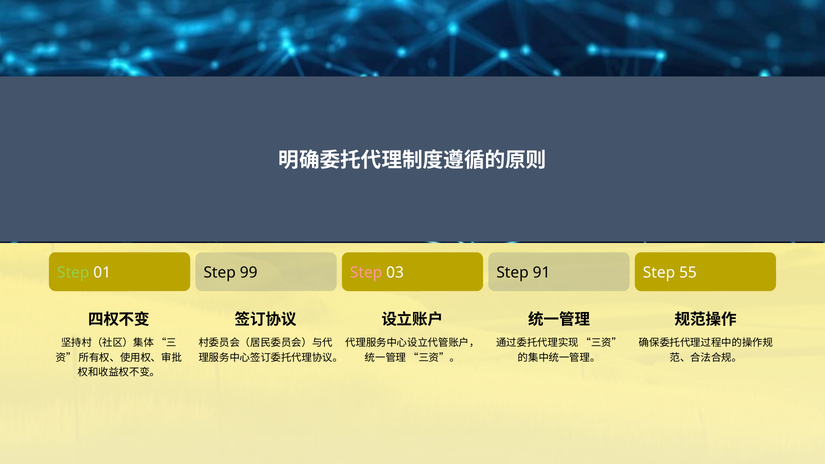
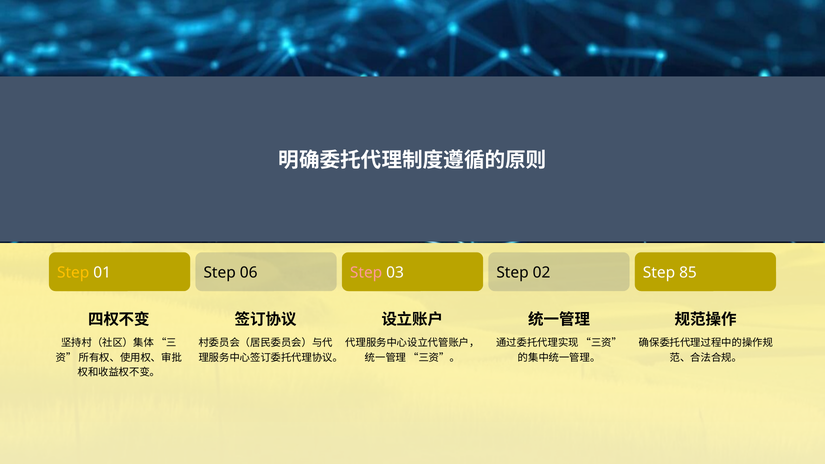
Step colour: light green -> yellow (73, 273)
99: 99 -> 06 (249, 273)
91: 91 -> 02 (542, 273)
55: 55 -> 85 (688, 273)
